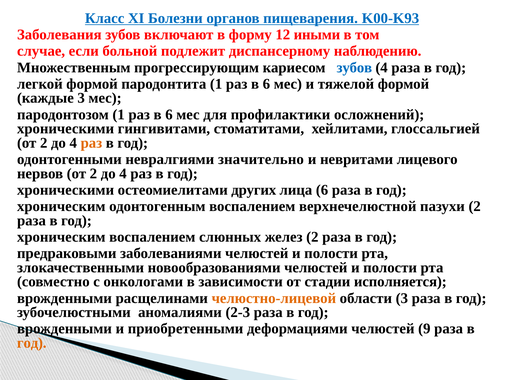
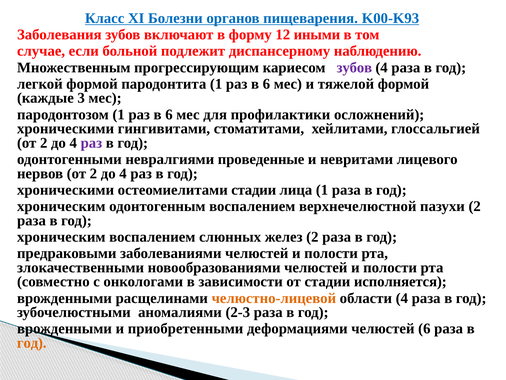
зубов colour: blue -> purple (354, 67)
раз colour: orange -> purple (91, 143)
значительно: значительно -> проведенные (261, 159)
остеомиелитами других: других -> стадии (254, 190)
лица 6: 6 -> 1 (322, 190)
области 3: 3 -> 4 (402, 298)
челюстей 9: 9 -> 6 (424, 328)
